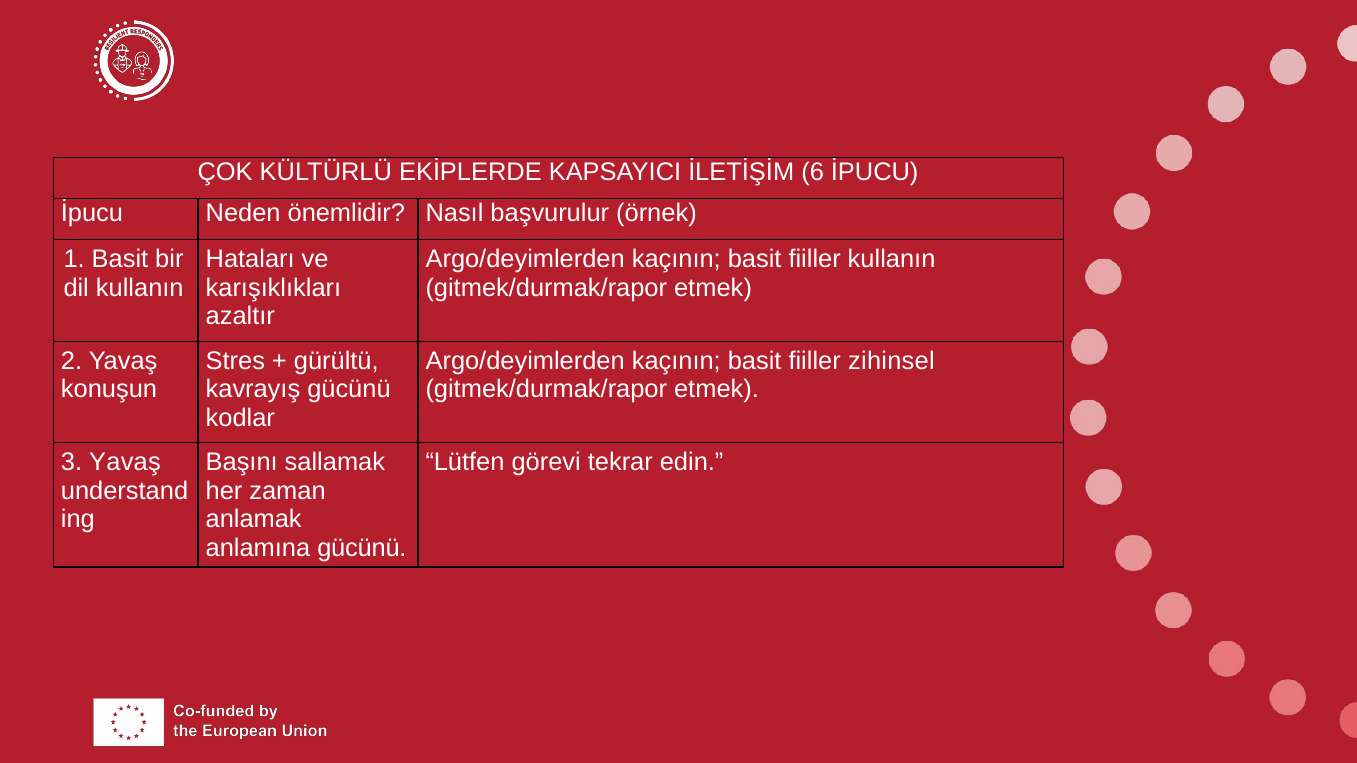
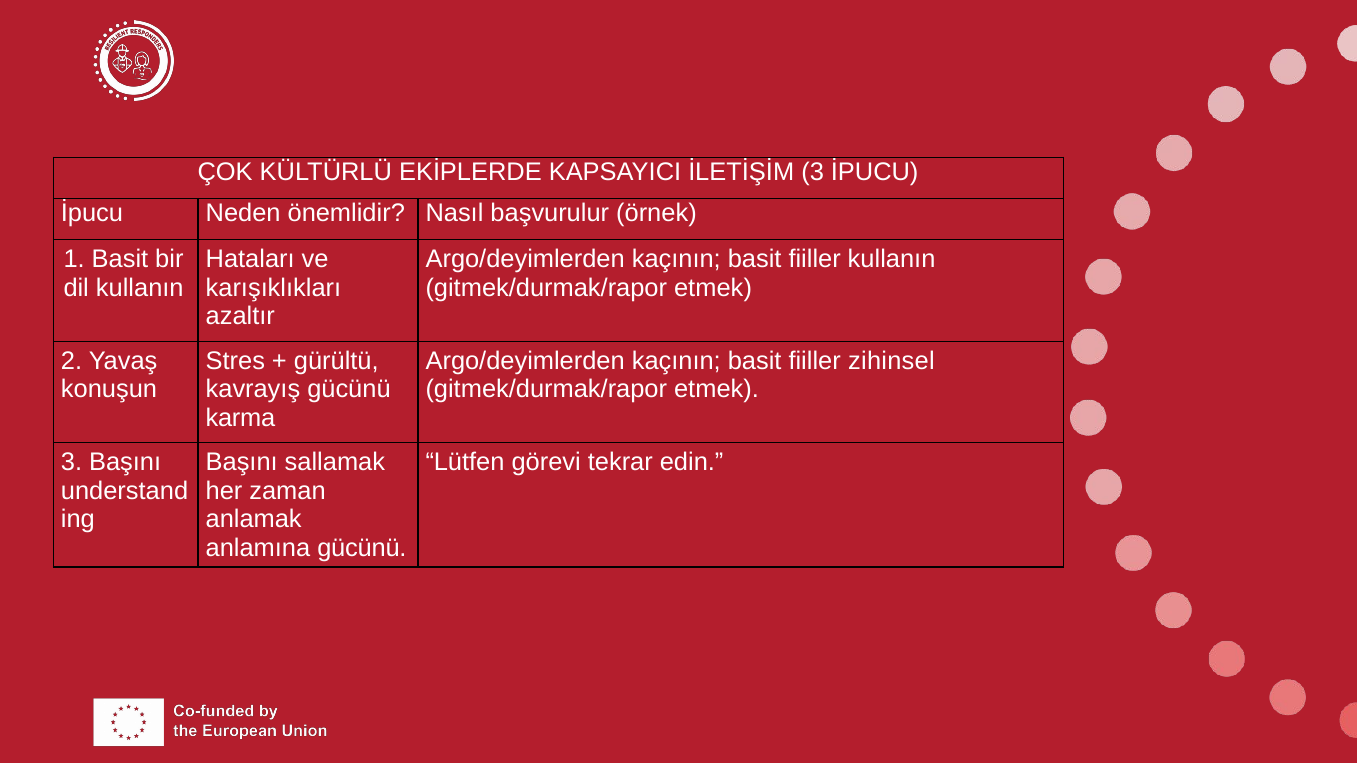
İLETİŞİM 6: 6 -> 3 (813, 172)
kodlar: kodlar -> karma (240, 418)
3 Yavaş: Yavaş -> Başını (125, 463)
